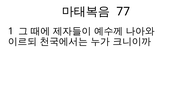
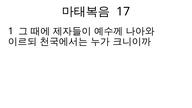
77: 77 -> 17 (123, 12)
